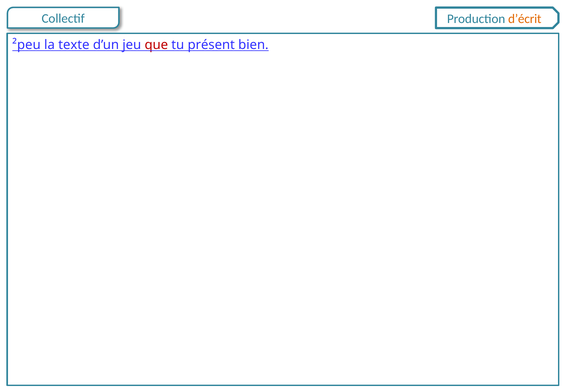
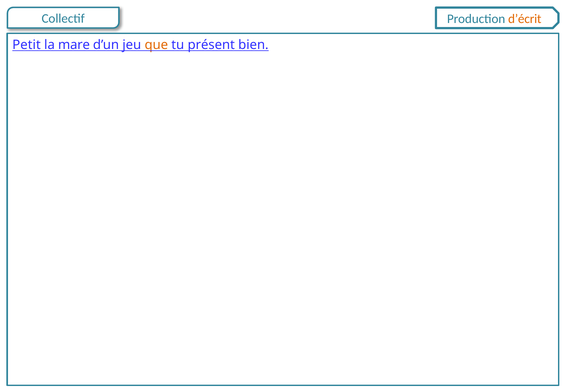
²peu: ²peu -> Petit (27, 45)
texte: texte -> mare (74, 45)
que colour: red -> orange (156, 45)
